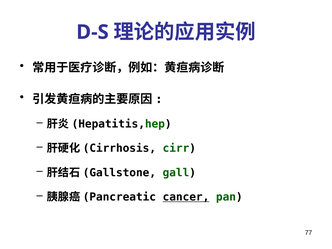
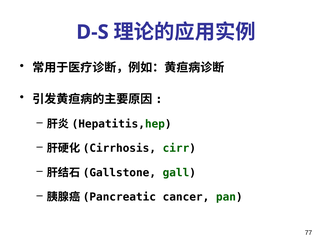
cancer underline: present -> none (186, 197)
